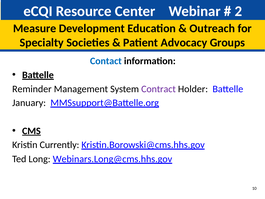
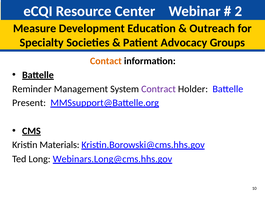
Contact colour: blue -> orange (106, 61)
January: January -> Present (29, 103)
Currently: Currently -> Materials (59, 145)
